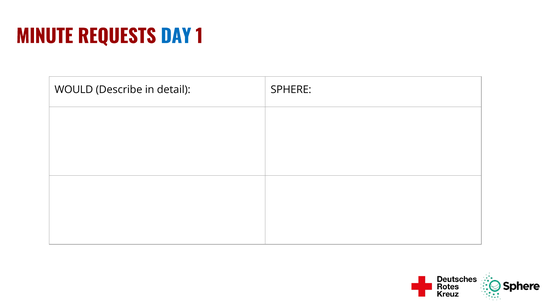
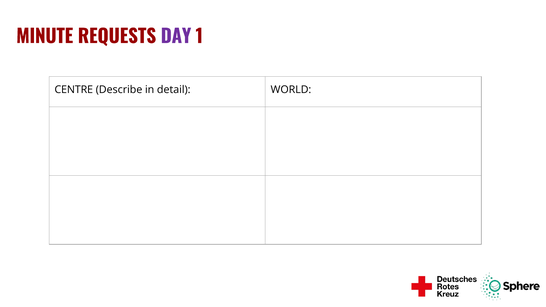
DAY colour: blue -> purple (176, 37)
WOULD: WOULD -> CENTRE (74, 90)
SPHERE: SPHERE -> WORLD (291, 90)
